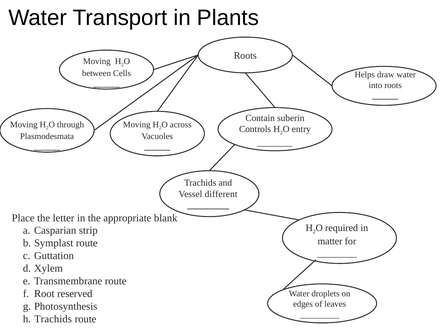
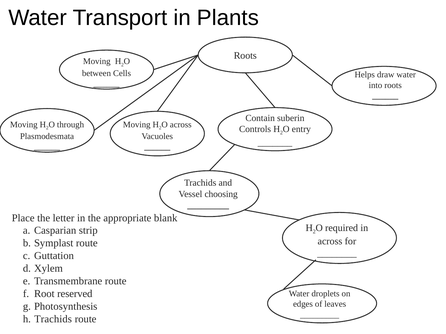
different: different -> choosing (221, 194)
matter: matter -> across (330, 242)
